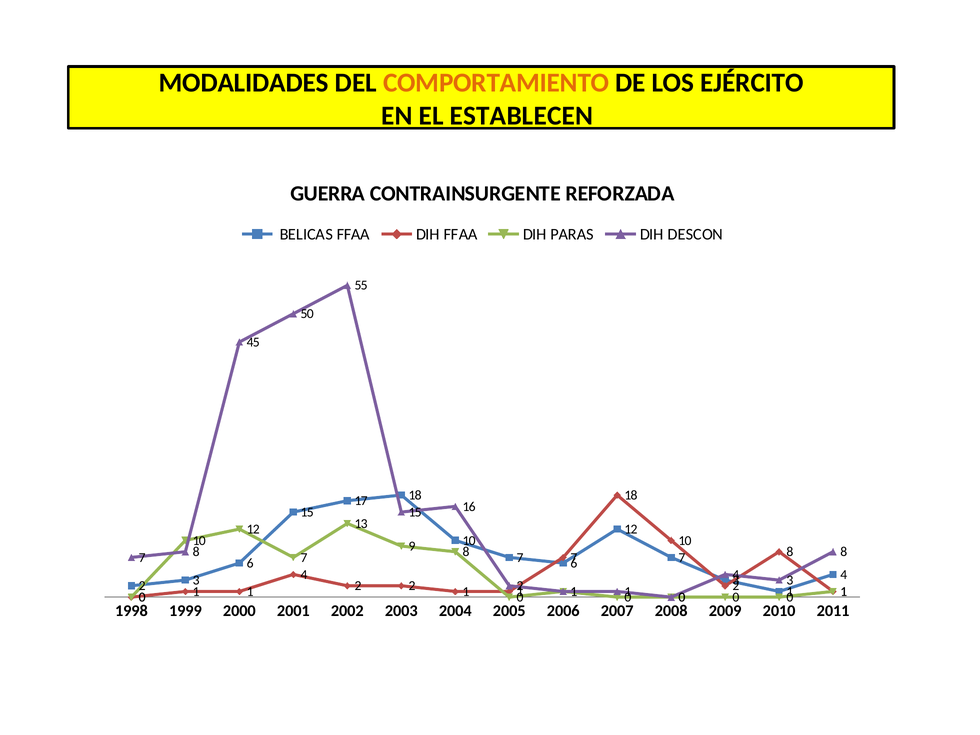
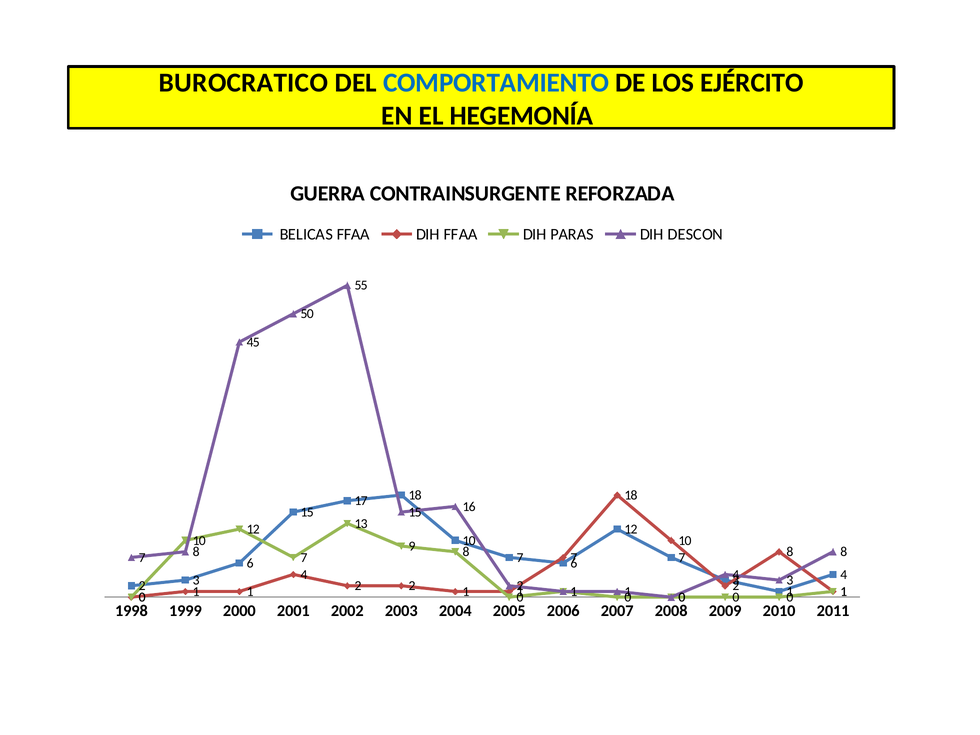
MODALIDADES: MODALIDADES -> BUROCRATICO (243, 83)
COMPORTAMIENTO colour: orange -> blue (496, 83)
ESTABLECEN: ESTABLECEN -> HEGEMONÍA (522, 116)
